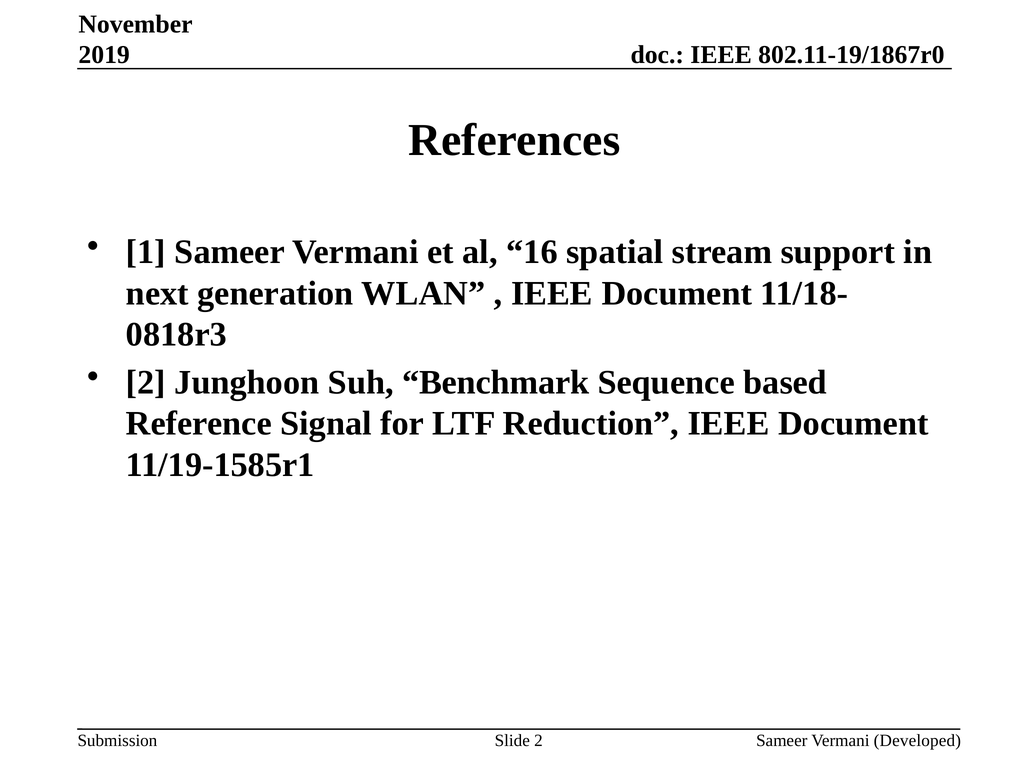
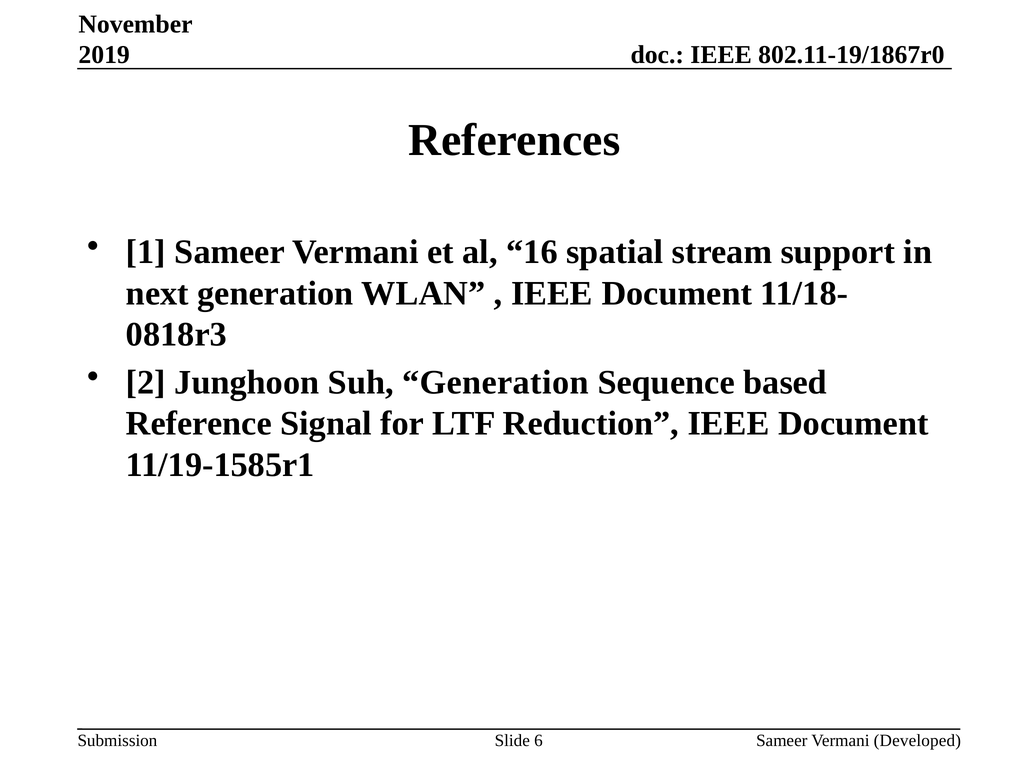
Suh Benchmark: Benchmark -> Generation (495, 382)
Slide 2: 2 -> 6 (538, 740)
